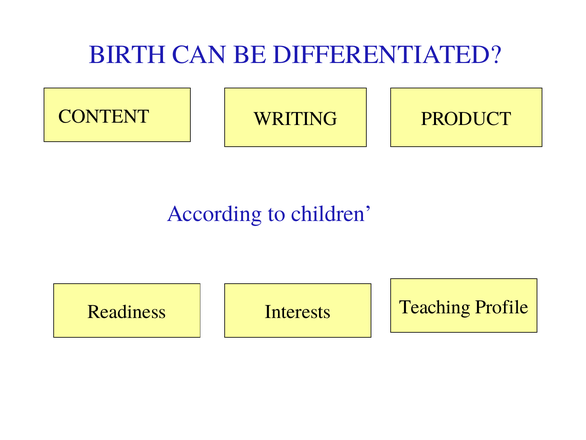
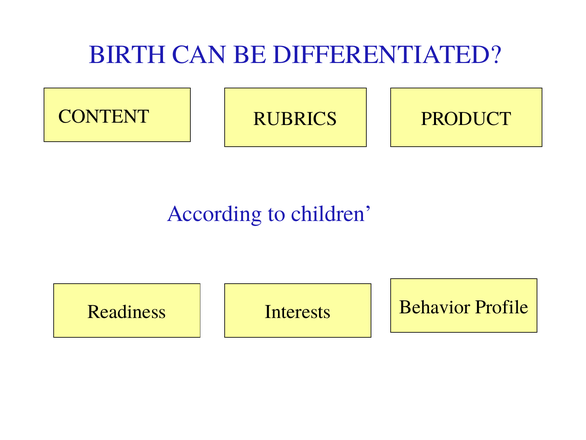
WRITING: WRITING -> RUBRICS (295, 119)
Teaching: Teaching -> Behavior (435, 307)
